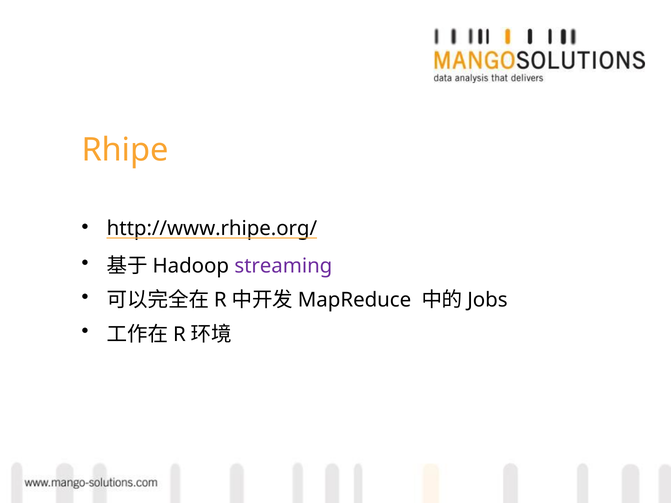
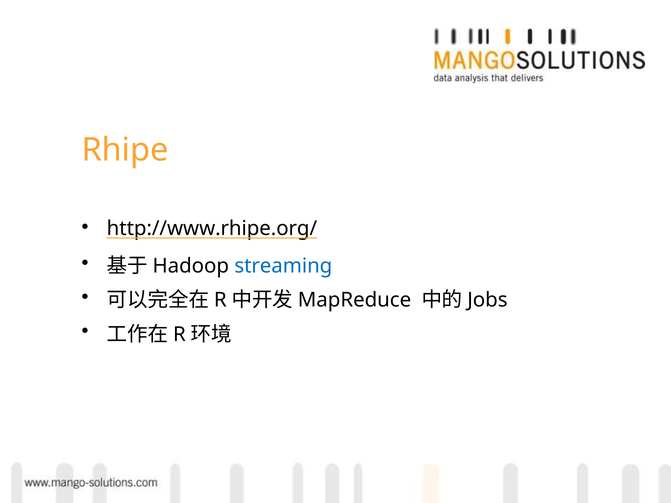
streaming colour: purple -> blue (283, 266)
